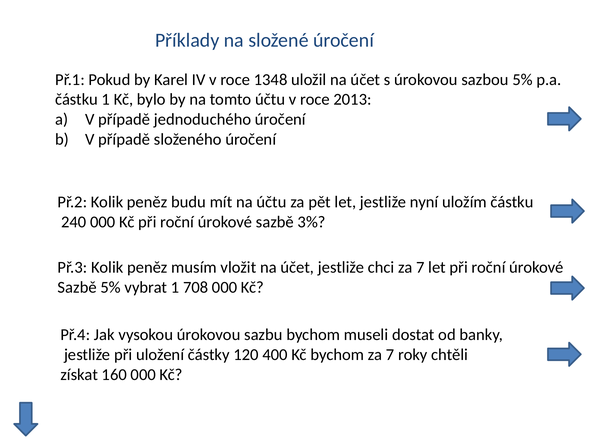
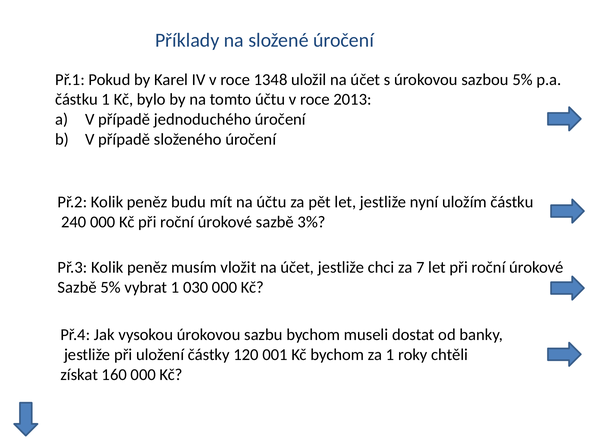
708: 708 -> 030 (196, 287)
400: 400 -> 001 (275, 355)
bychom za 7: 7 -> 1 (390, 355)
